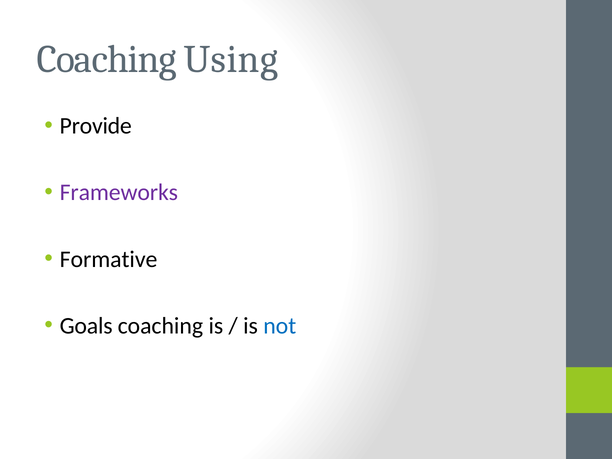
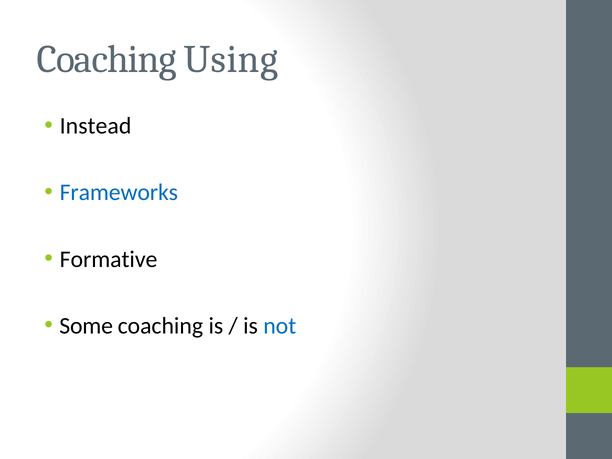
Provide: Provide -> Instead (96, 126)
Frameworks colour: purple -> blue (119, 193)
Goals: Goals -> Some (86, 326)
